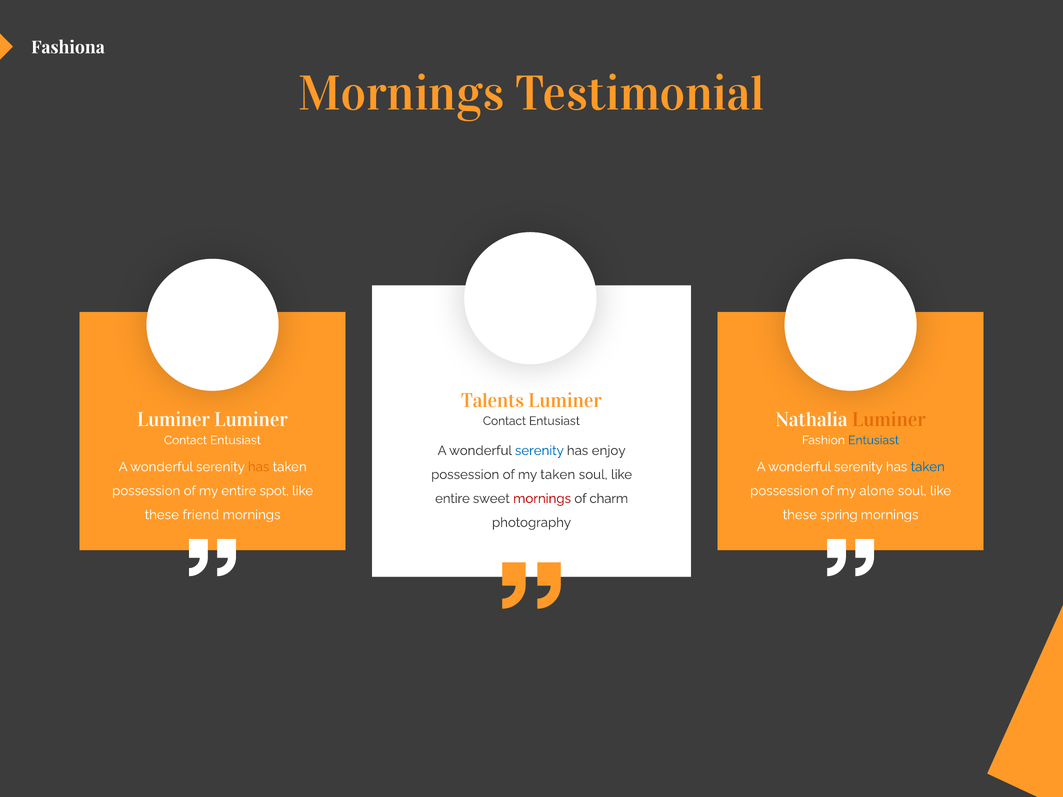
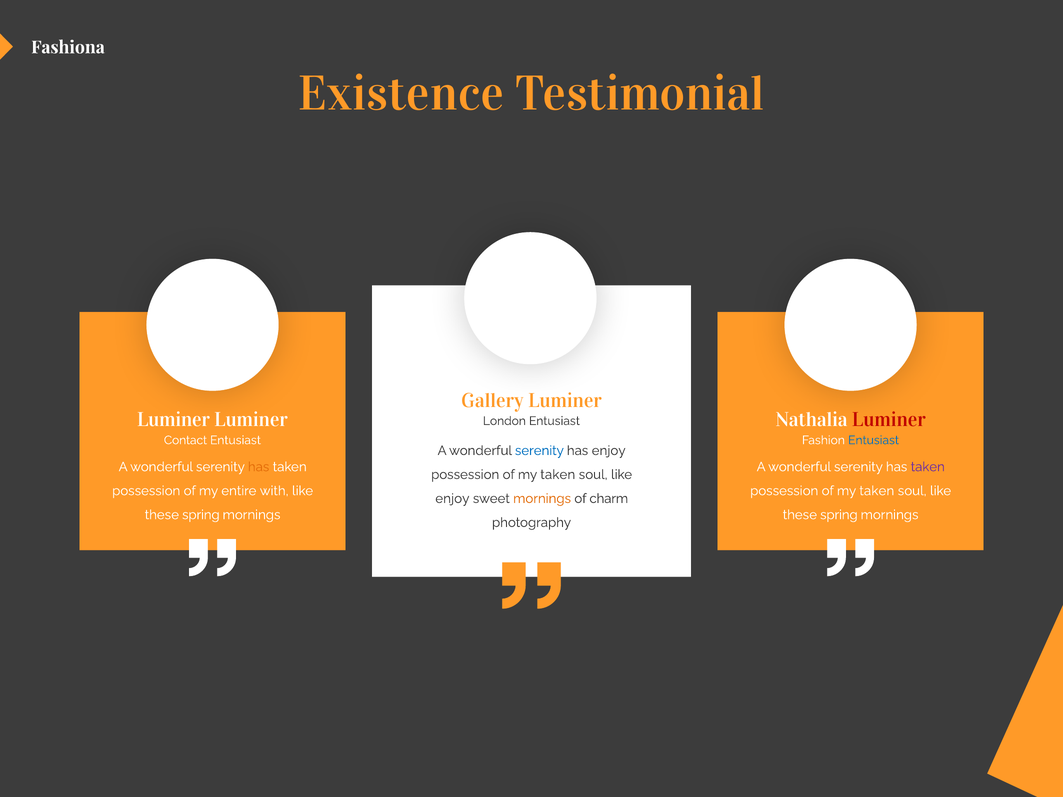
Mornings: Mornings -> Existence (401, 94)
Talents: Talents -> Gallery (492, 401)
Luminer colour: orange -> red (889, 420)
Contact: Contact -> London (504, 421)
taken colour: blue -> purple (928, 467)
spot: spot -> with (274, 491)
alone: alone -> taken (877, 491)
entire: entire -> enjoy (452, 499)
mornings colour: red -> orange (542, 499)
friend: friend -> spring (201, 515)
